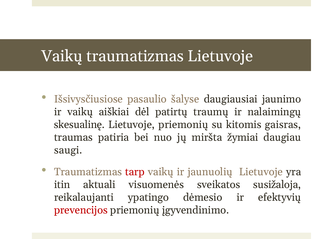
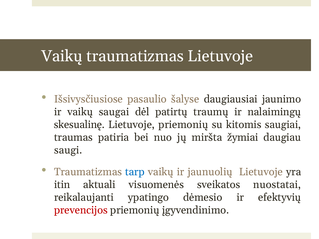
aiškiai: aiškiai -> saugai (114, 112)
gaisras: gaisras -> saugiai (283, 125)
tarp colour: red -> blue (135, 172)
susižaloja: susižaloja -> nuostatai (277, 185)
